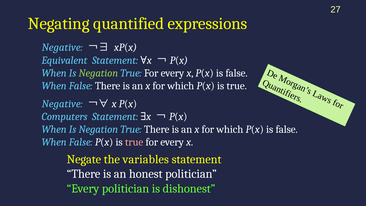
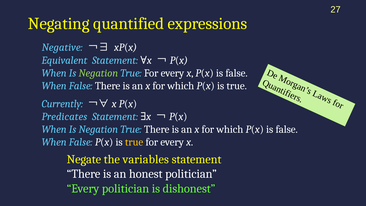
Negative: Negative -> Currently (62, 104)
Computers: Computers -> Predicates (64, 116)
true colour: pink -> yellow (134, 142)
